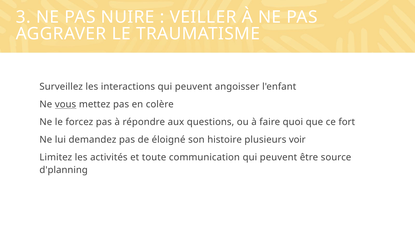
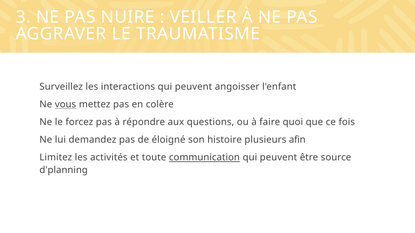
fort: fort -> fois (347, 122)
voir: voir -> afin (297, 140)
communication underline: none -> present (204, 158)
